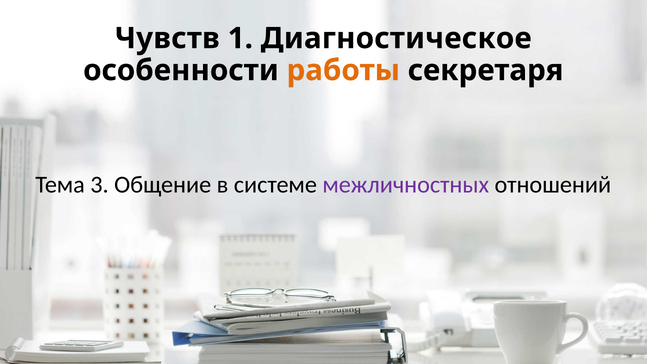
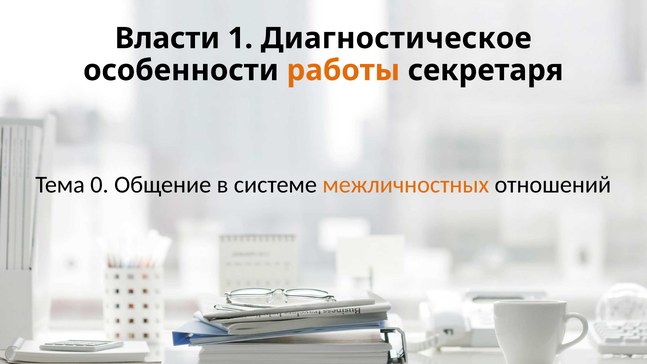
Чувств: Чувств -> Власти (167, 38)
3: 3 -> 0 (100, 185)
межличностных colour: purple -> orange (406, 185)
